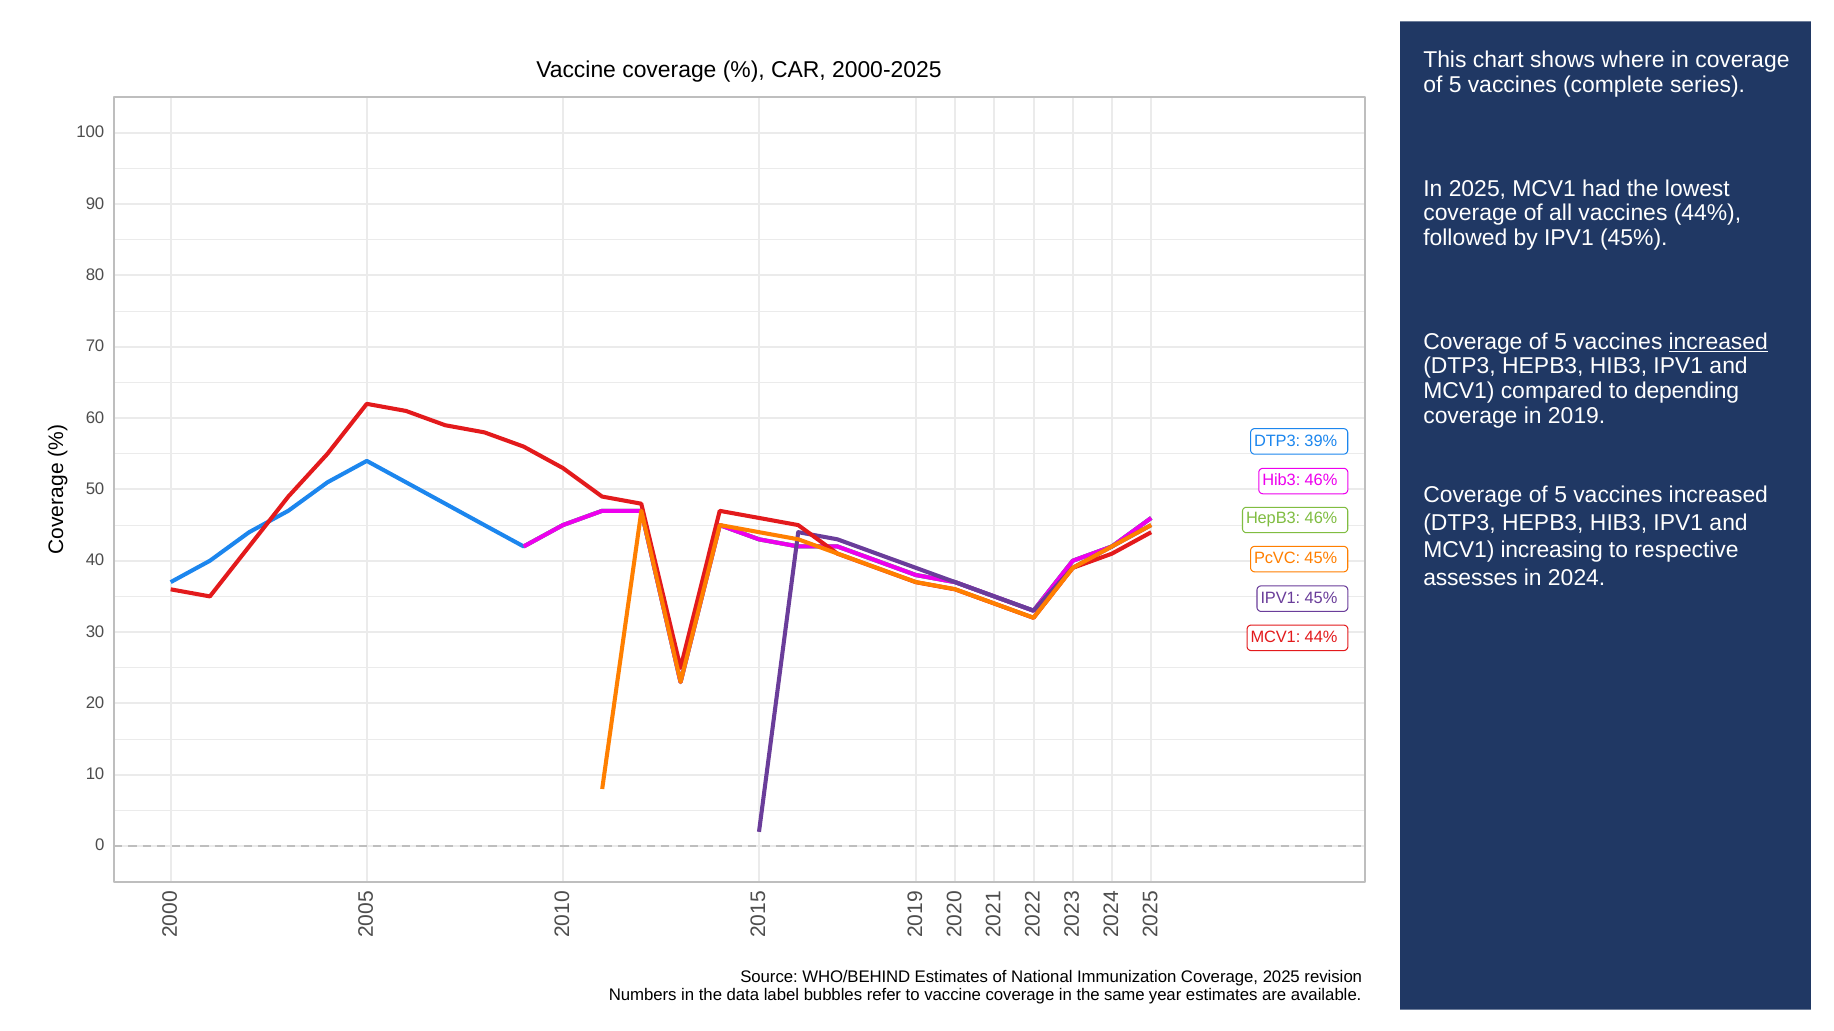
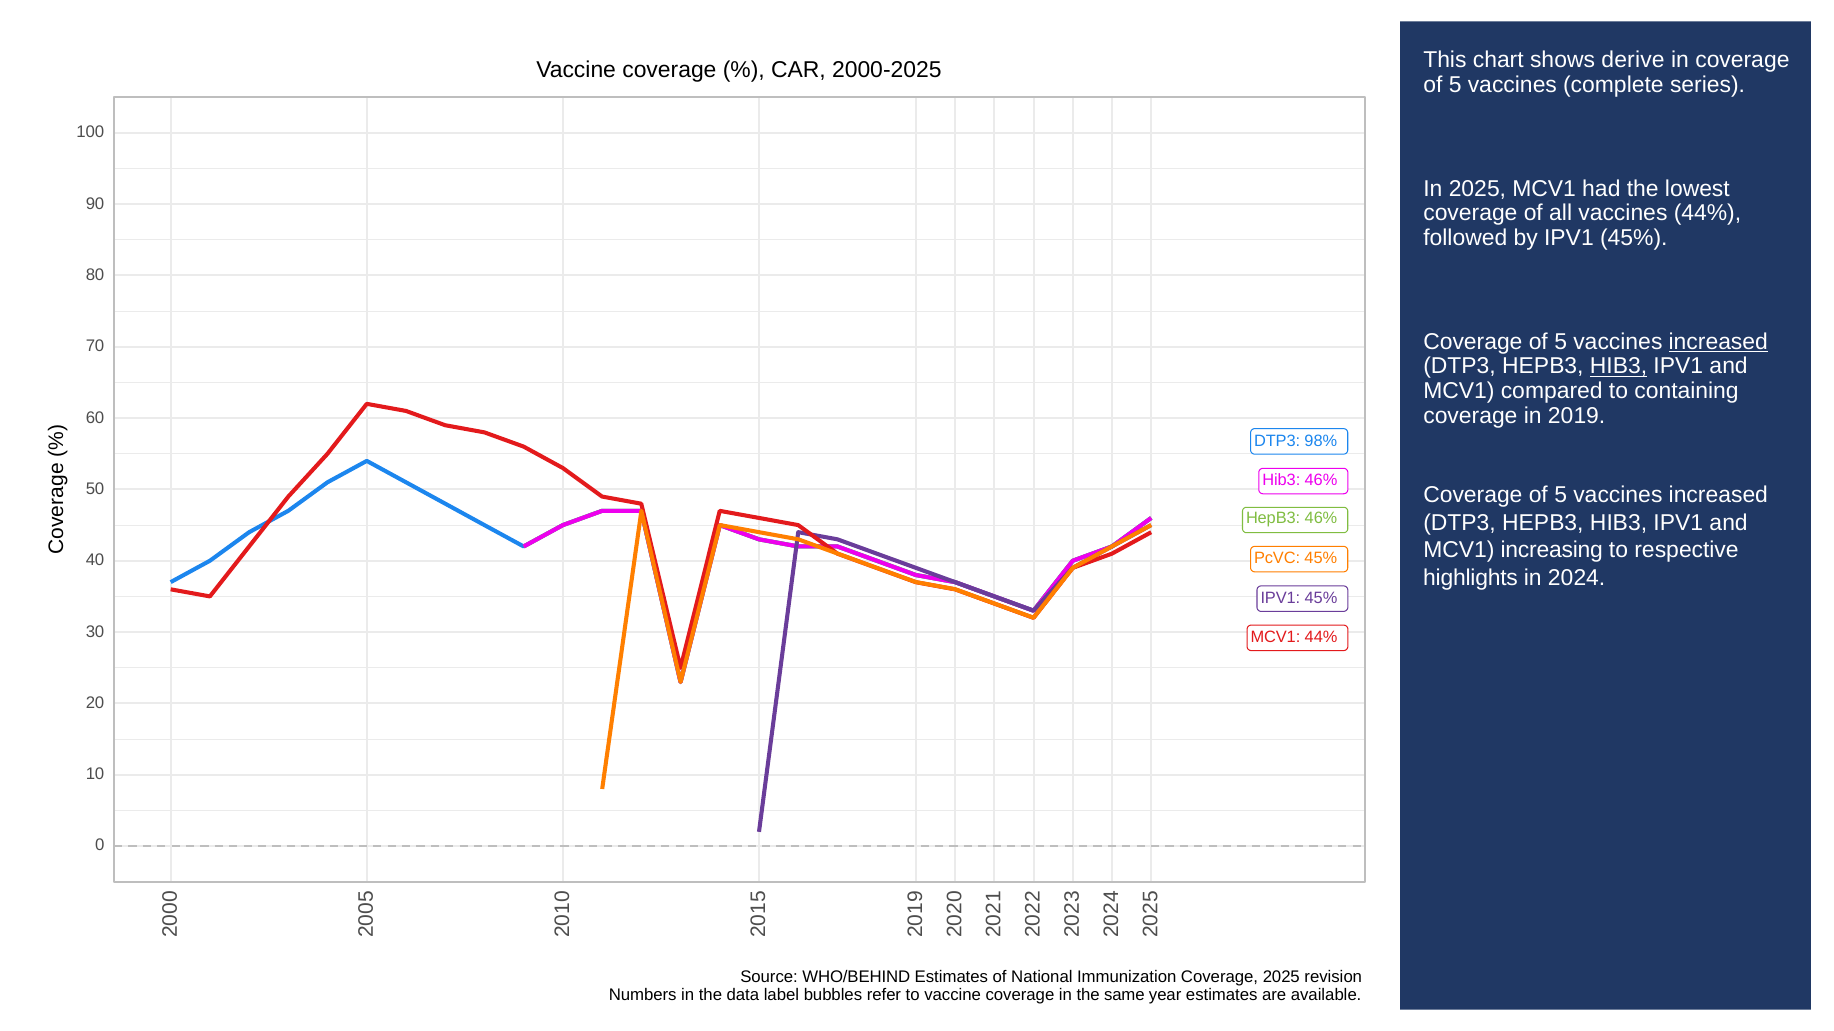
where: where -> derive (1633, 60)
HIB3 underline: none -> present (1618, 367)
depending: depending -> containing (1687, 391)
39%: 39% -> 98% (1321, 441)
assesses: assesses -> highlights (1471, 578)
